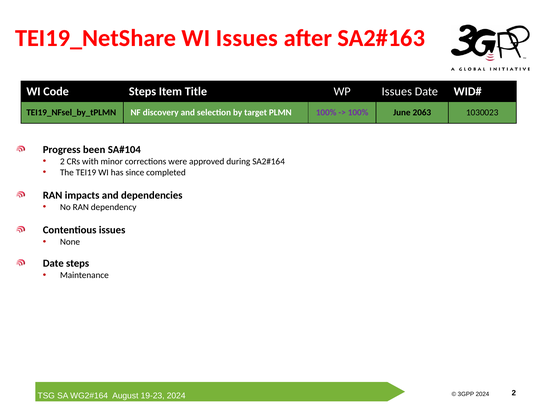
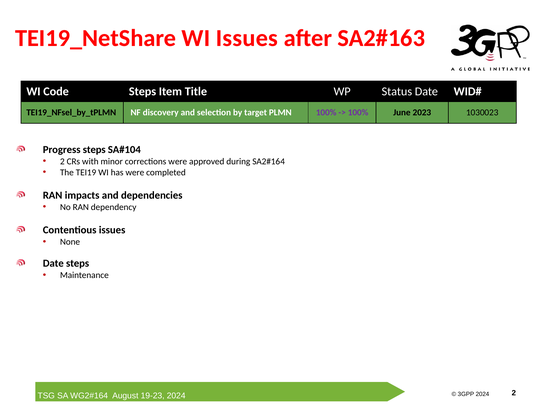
WP Issues: Issues -> Status (397, 91)
2063: 2063 -> 2023 (422, 113)
Progress been: been -> steps (94, 150)
has since: since -> were (135, 172)
